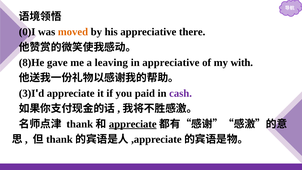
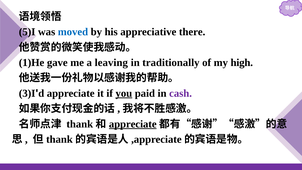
0)I: 0)I -> 5)I (27, 32)
moved colour: orange -> blue (73, 32)
8)He: 8)He -> 1)He (32, 63)
in appreciative: appreciative -> traditionally (171, 63)
with: with -> high (242, 63)
you underline: none -> present (124, 93)
